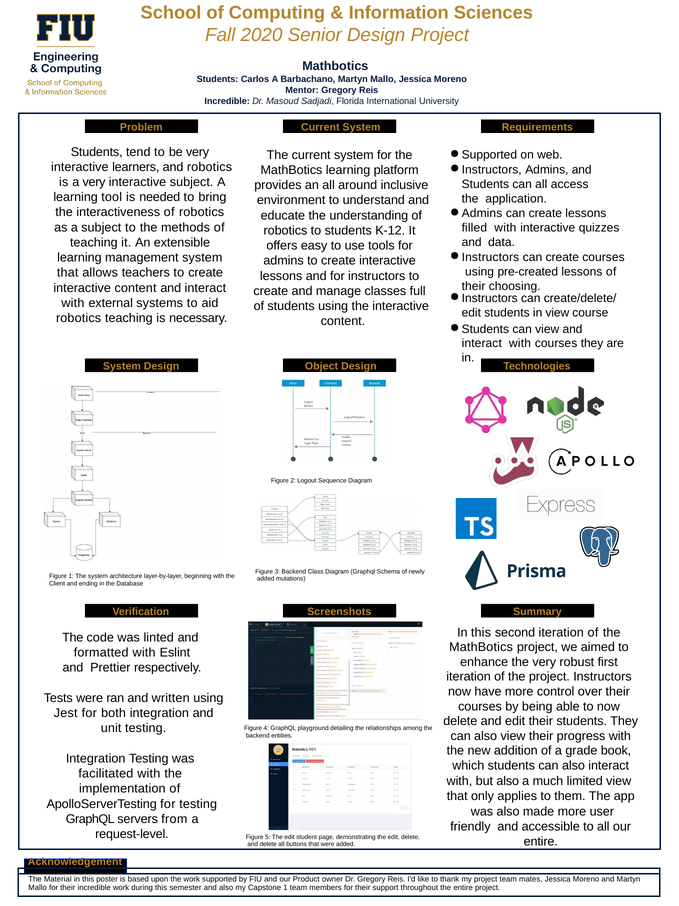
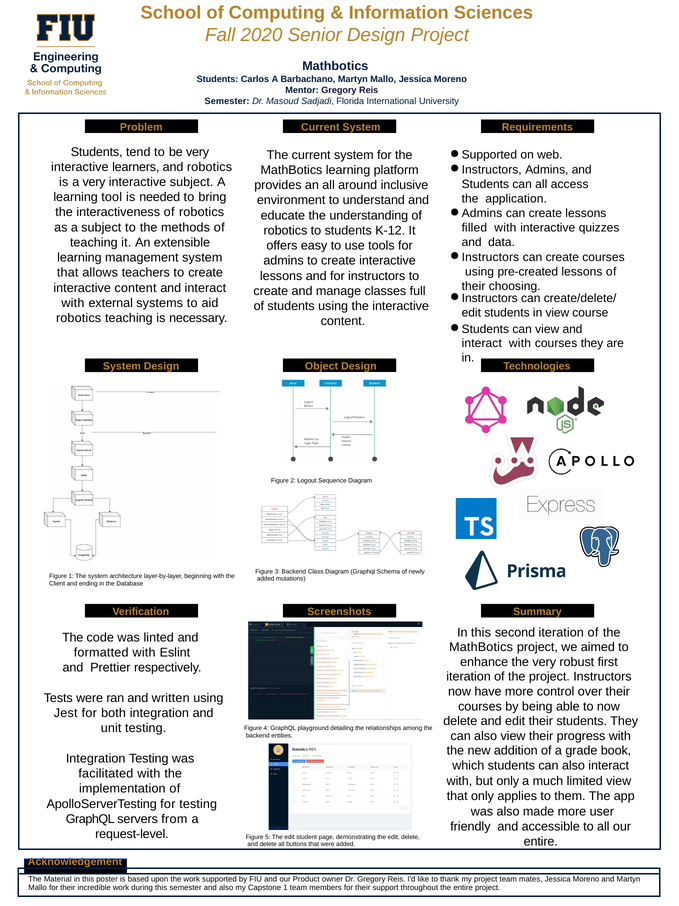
Incredible: Incredible -> Semester (227, 101)
but also: also -> only (508, 781)
